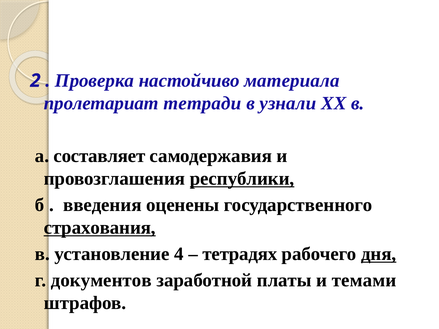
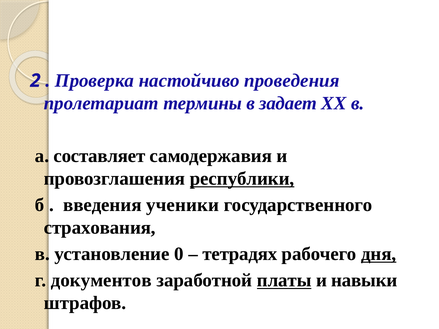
материала: материала -> проведения (292, 81)
тетради: тетради -> термины (203, 103)
узнали: узнали -> задает (288, 103)
оценены: оценены -> ученики (183, 205)
страхования underline: present -> none (100, 228)
4: 4 -> 0 (179, 254)
платы underline: none -> present (284, 281)
темами: темами -> навыки (364, 281)
